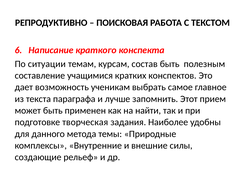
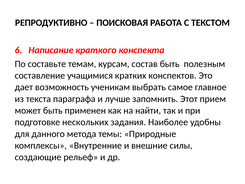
ситуации: ситуации -> составьте (47, 64)
творческая: творческая -> нескольких (85, 122)
